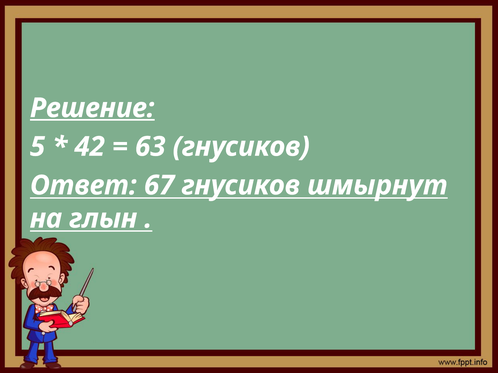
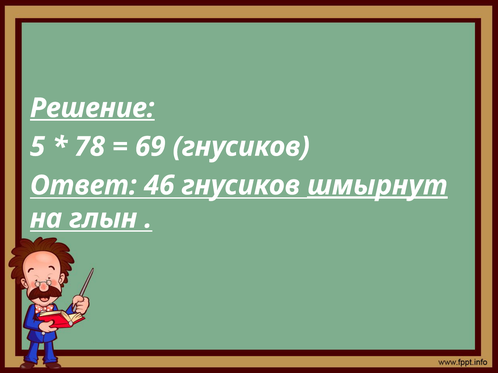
42: 42 -> 78 (90, 147)
63: 63 -> 69 (150, 147)
67: 67 -> 46 (159, 186)
шмырнут underline: none -> present (377, 186)
